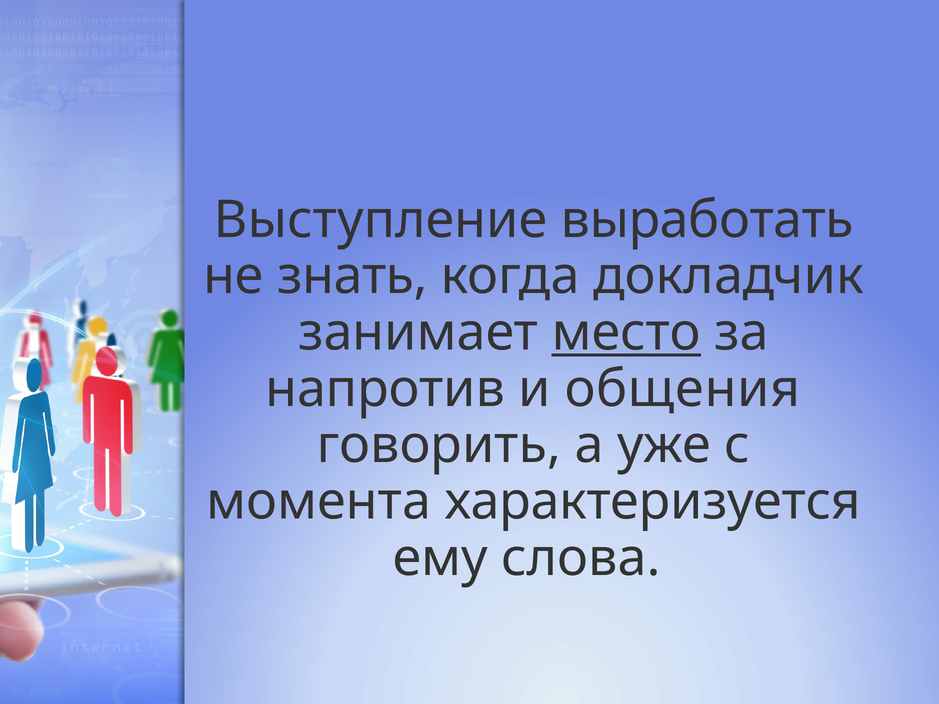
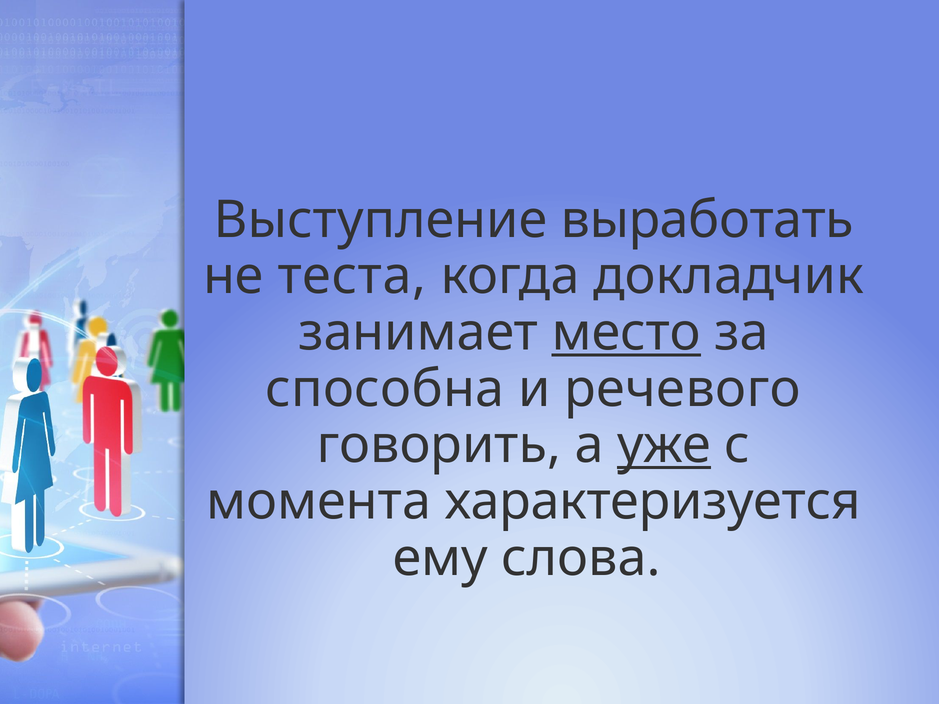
знать: знать -> теста (352, 276)
напротив: напротив -> способна (385, 389)
общения: общения -> речевого (683, 389)
уже underline: none -> present (664, 445)
